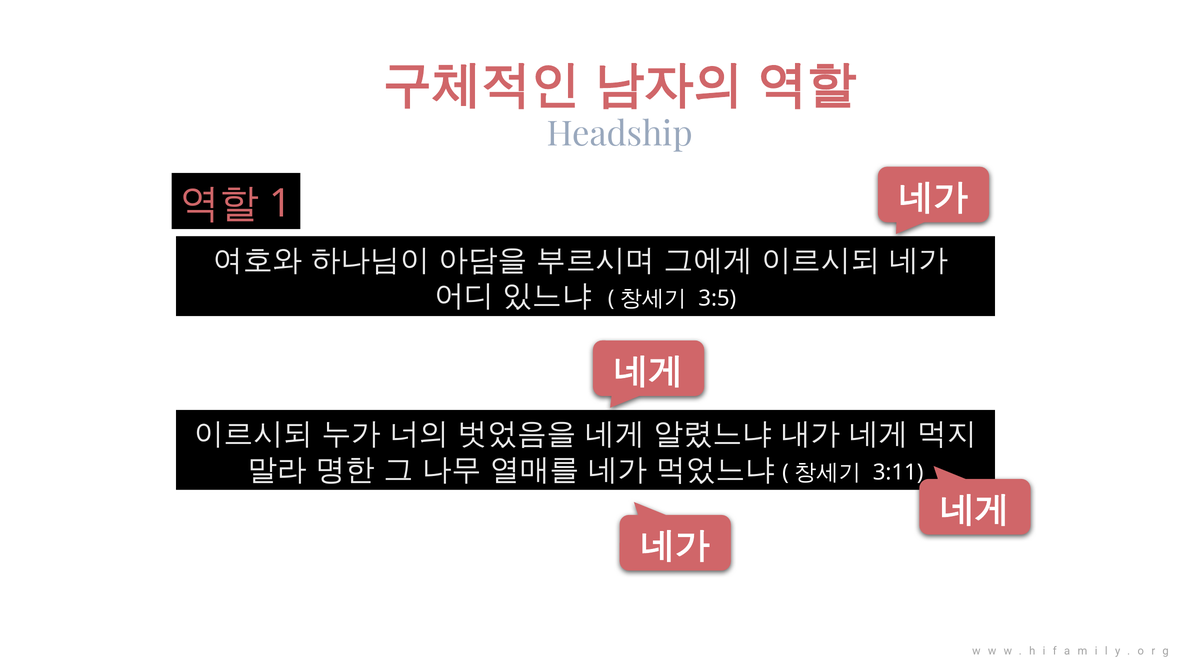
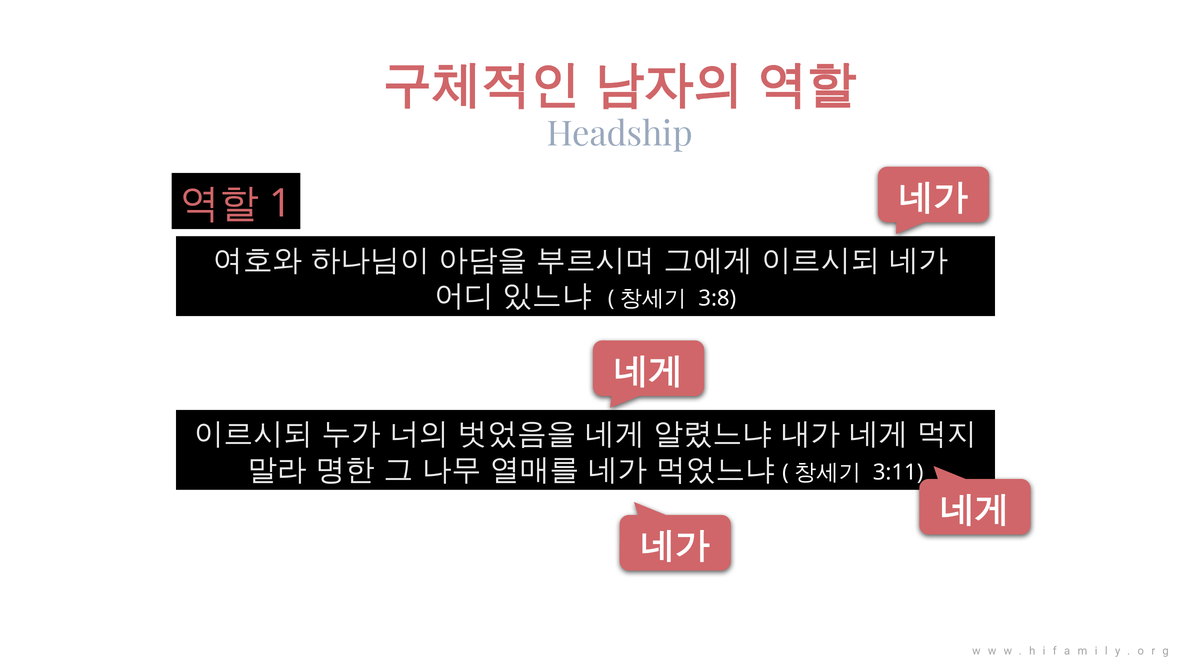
3:5: 3:5 -> 3:8 (717, 299)
